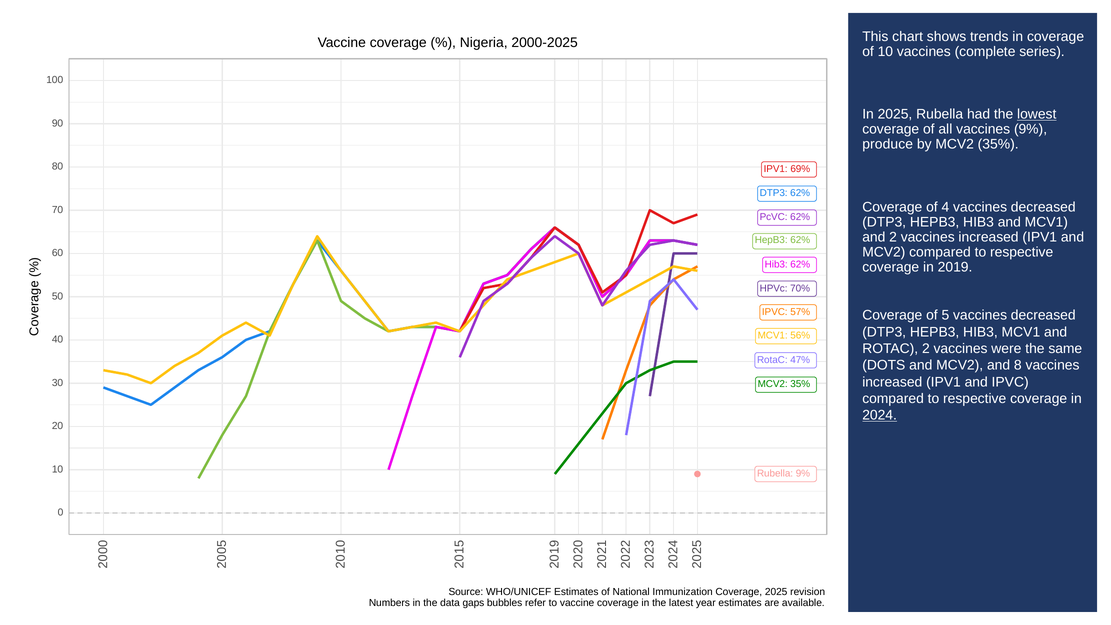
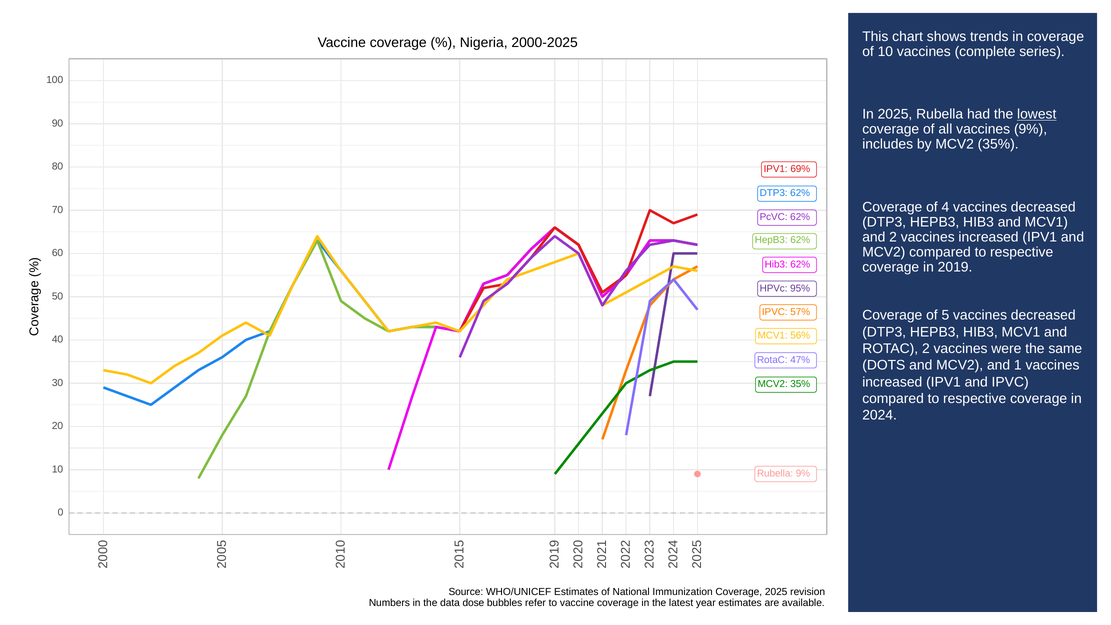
produce: produce -> includes (888, 144)
70%: 70% -> 95% (800, 288)
and 8: 8 -> 1 (1018, 365)
2024 underline: present -> none (880, 415)
gaps: gaps -> dose (473, 603)
